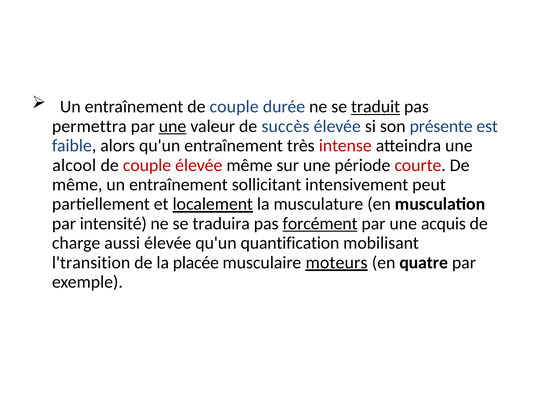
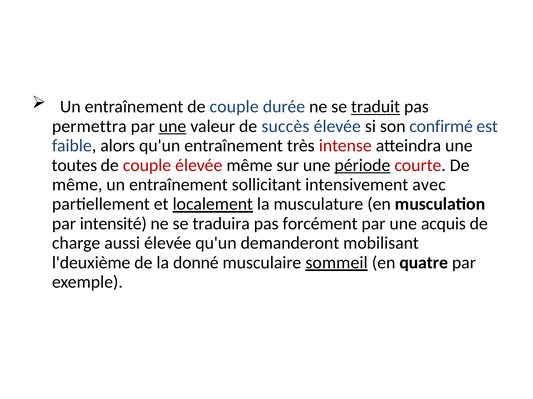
présente: présente -> confirmé (441, 126)
alcool: alcool -> toutes (74, 165)
période underline: none -> present (362, 165)
peut: peut -> avec (429, 185)
forcément underline: present -> none (320, 224)
quantification: quantification -> demanderont (290, 244)
l'transition: l'transition -> l'deuxième (91, 263)
placée: placée -> donné (196, 263)
moteurs: moteurs -> sommeil (337, 263)
